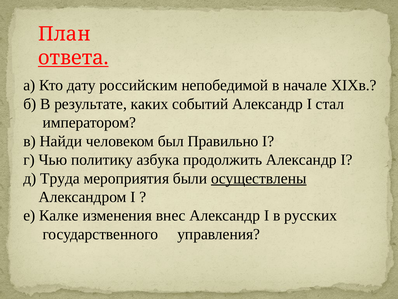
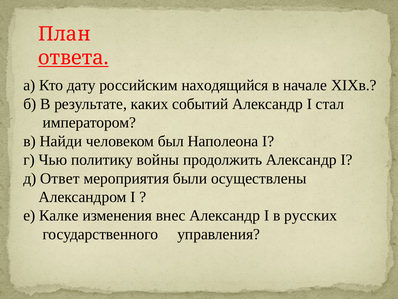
непобедимой: непобедимой -> находящийся (225, 85)
Правильно: Правильно -> Наполеона (223, 141)
азбука: азбука -> войны (158, 160)
Труда: Труда -> Ответ (60, 178)
осуществлены underline: present -> none (259, 178)
